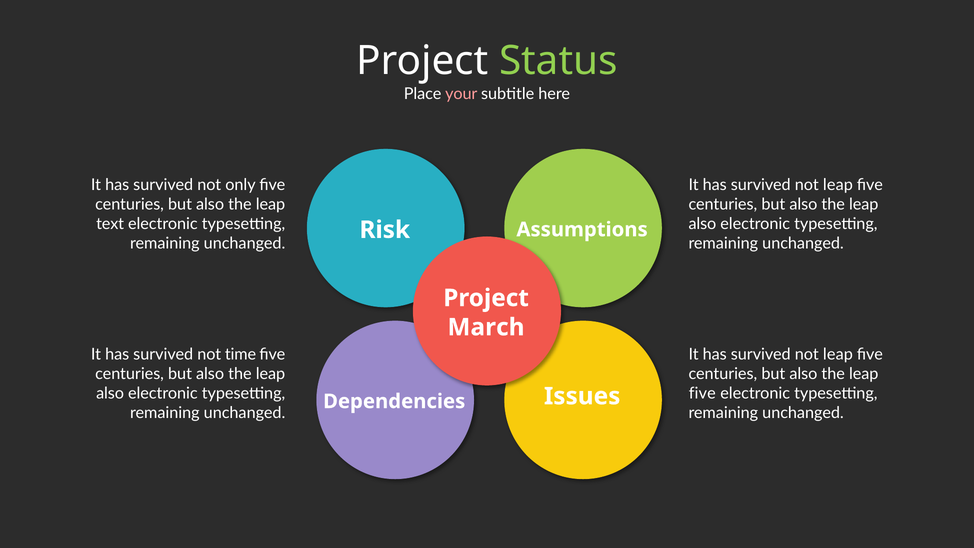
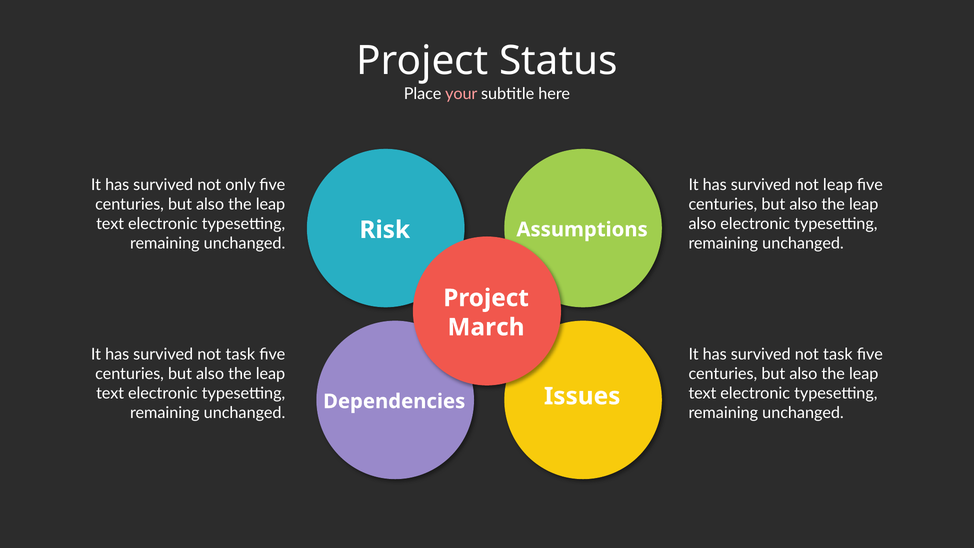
Status colour: light green -> white (558, 61)
time: time -> task (240, 355)
leap: leap -> task (838, 355)
also: also -> text (110, 393)
five: five -> text (702, 393)
